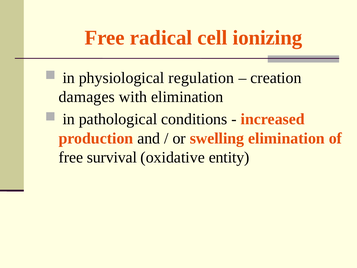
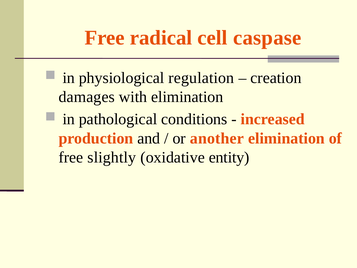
ionizing: ionizing -> caspase (267, 38)
swelling: swelling -> another (217, 138)
survival: survival -> slightly (112, 157)
